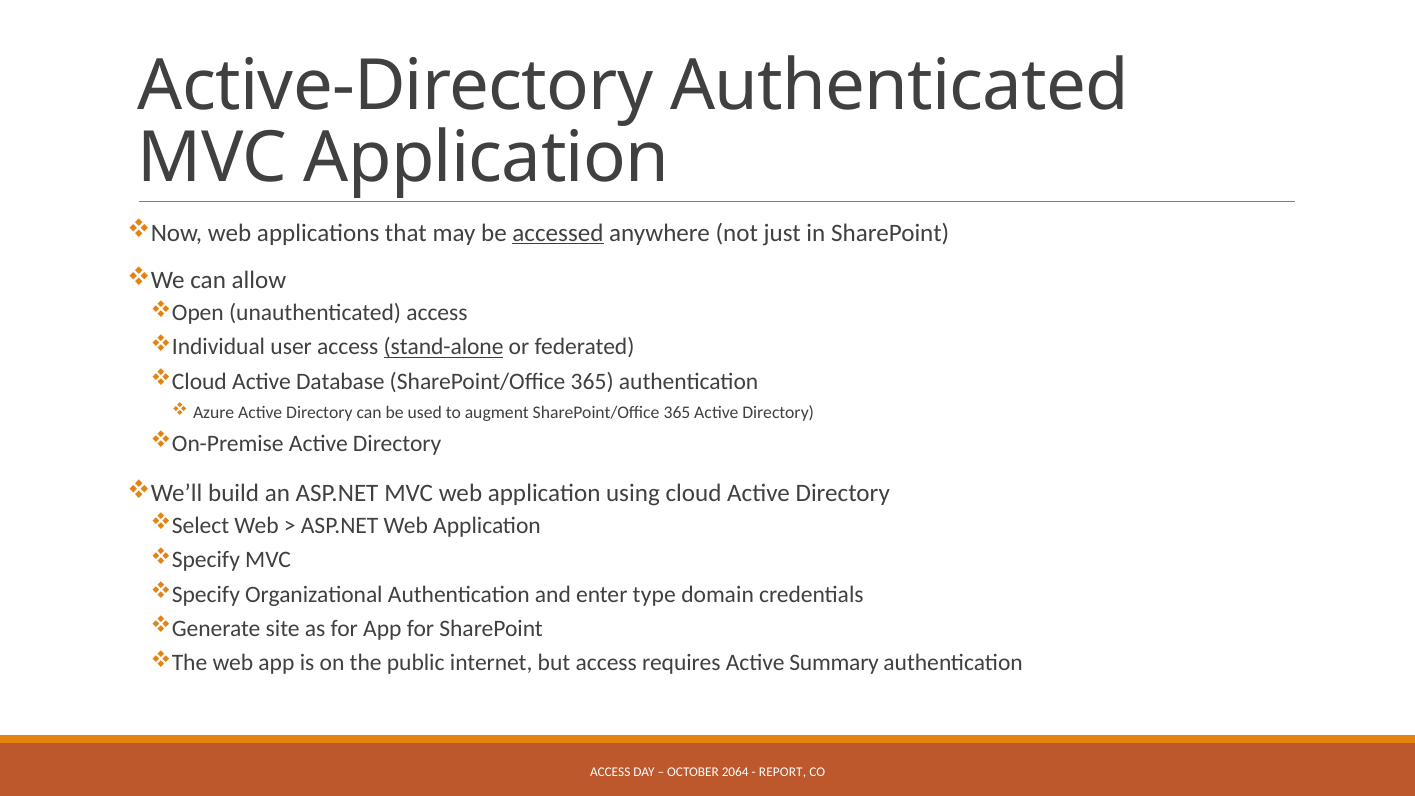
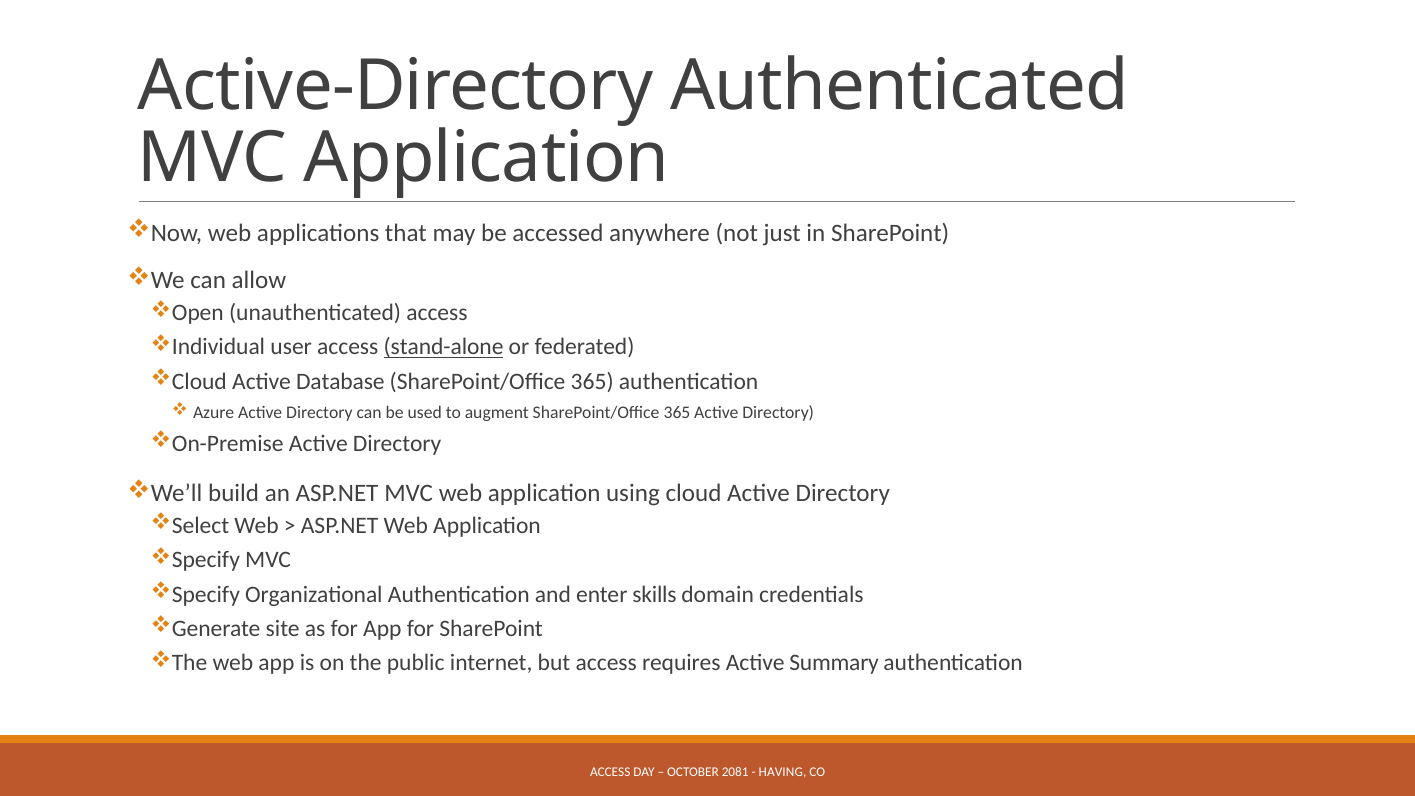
accessed underline: present -> none (558, 233)
type: type -> skills (655, 594)
2064: 2064 -> 2081 (735, 772)
REPORT: REPORT -> HAVING (783, 772)
